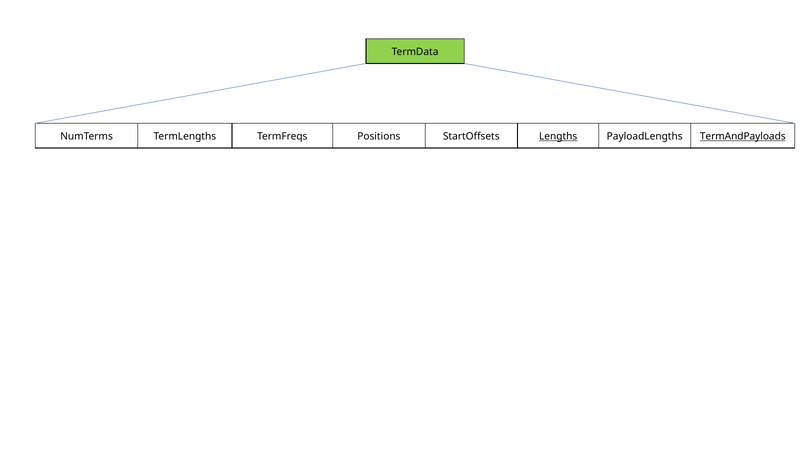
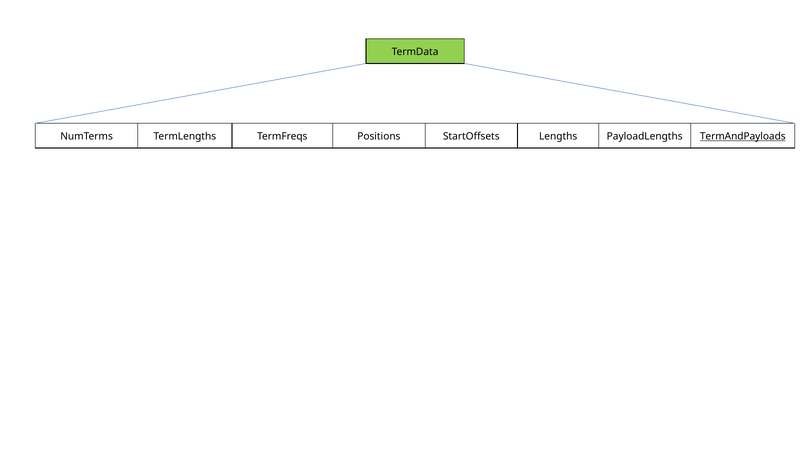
Lengths underline: present -> none (558, 136)
